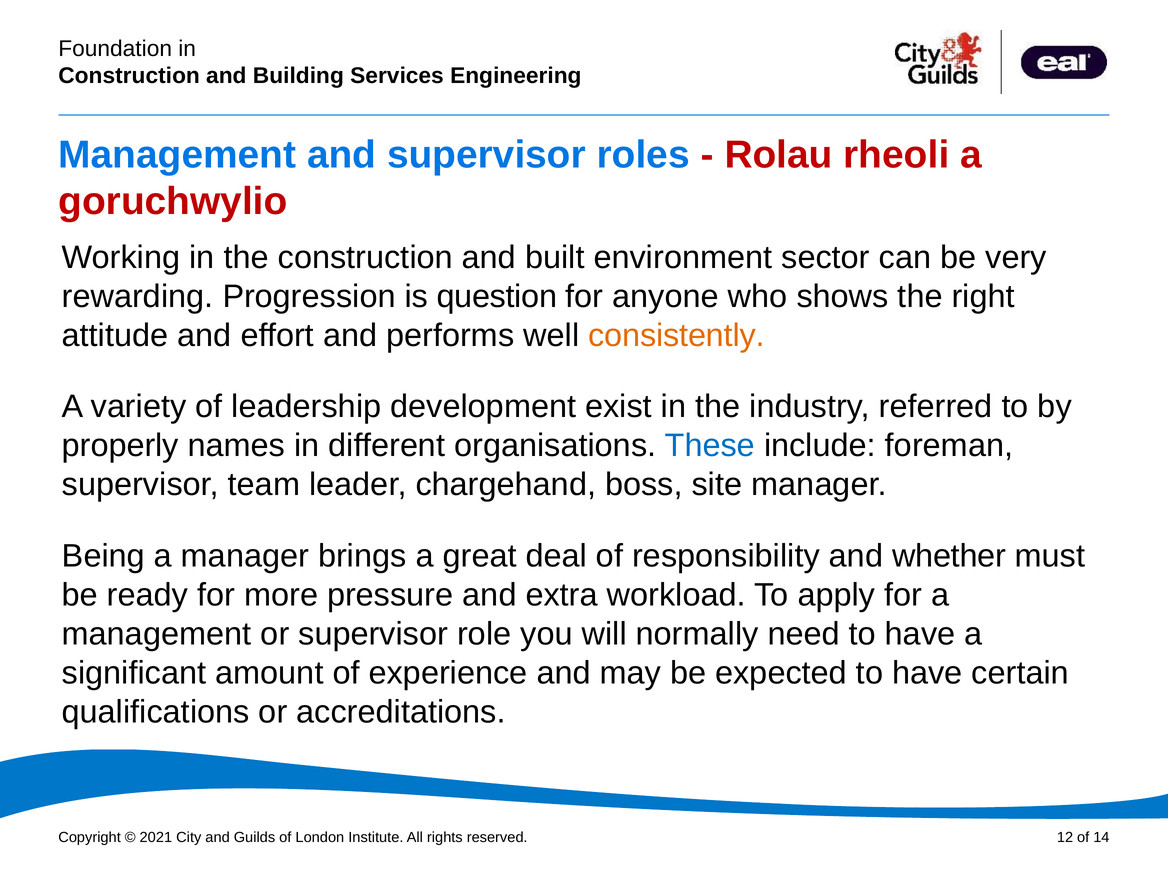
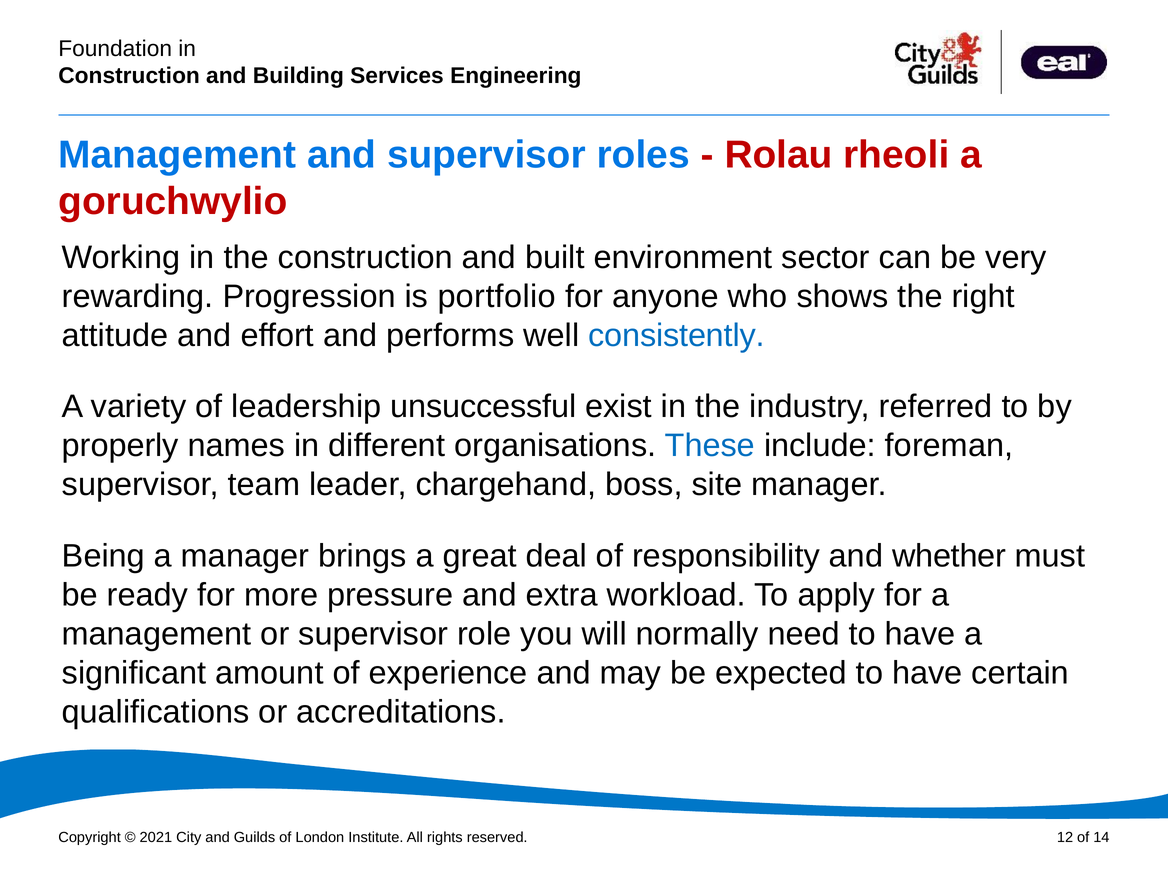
question: question -> portfolio (497, 296)
consistently colour: orange -> blue (677, 335)
development: development -> unsuccessful (483, 407)
